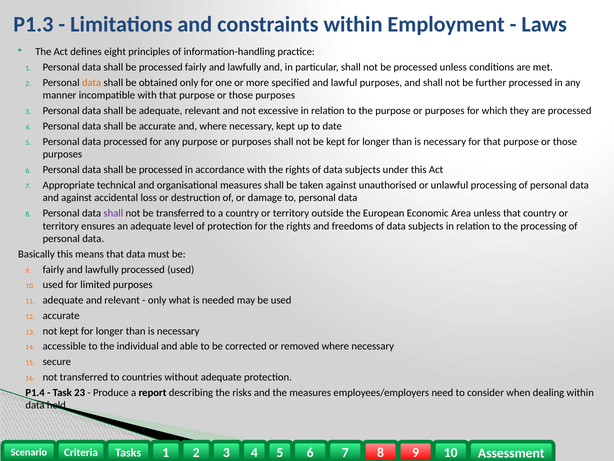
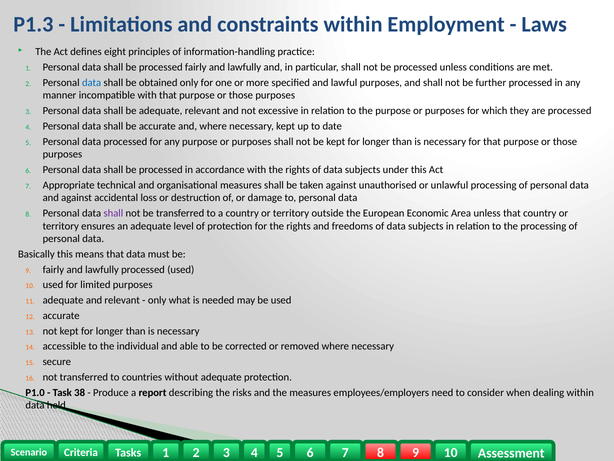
data colour: orange -> blue (92, 83)
P1.4: P1.4 -> P1.0 (35, 392)
23: 23 -> 38 (80, 392)
